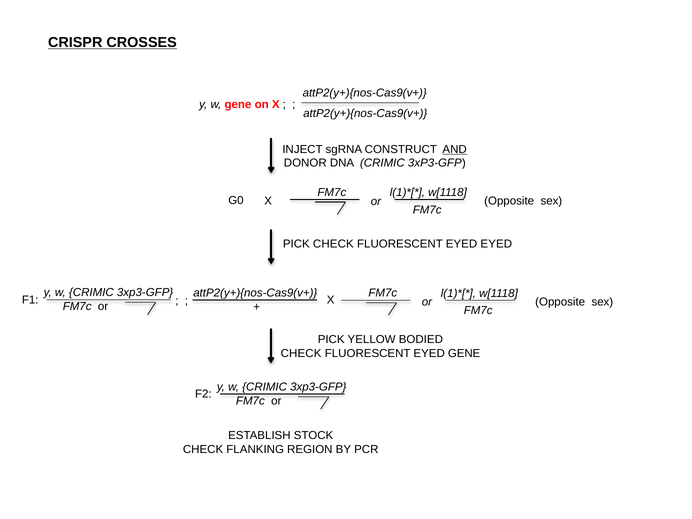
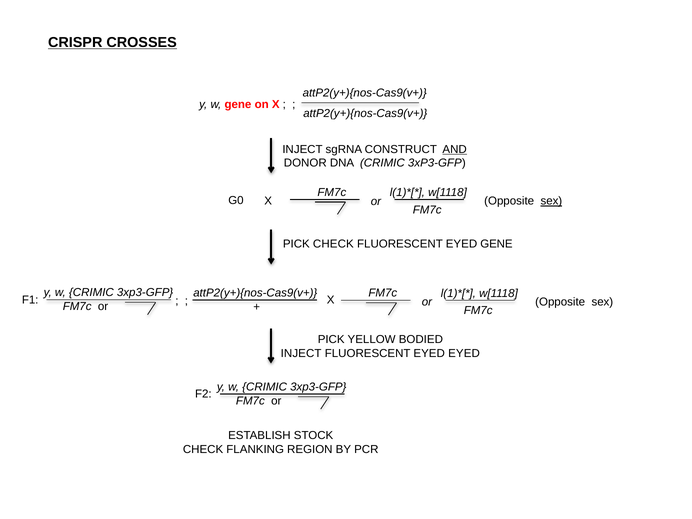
sex underline: none -> present (551, 201)
EYED EYED: EYED -> GENE (496, 244)
CHECK: CHECK -> INJECT (301, 353)
EYED GENE: GENE -> EYED (464, 353)
